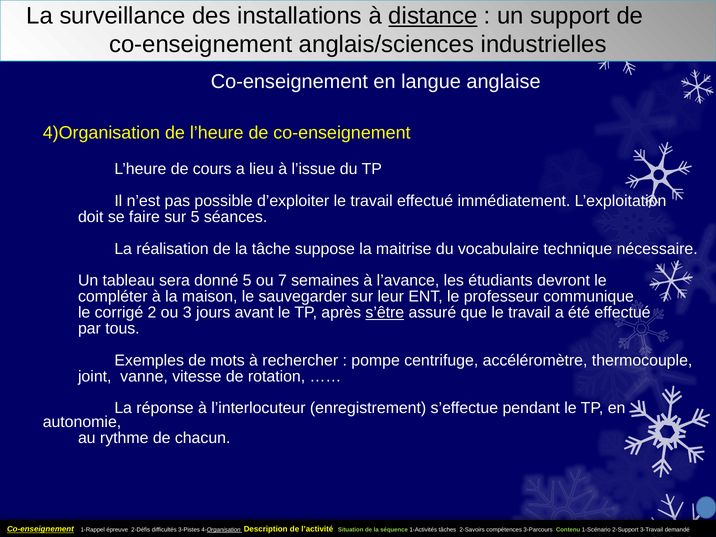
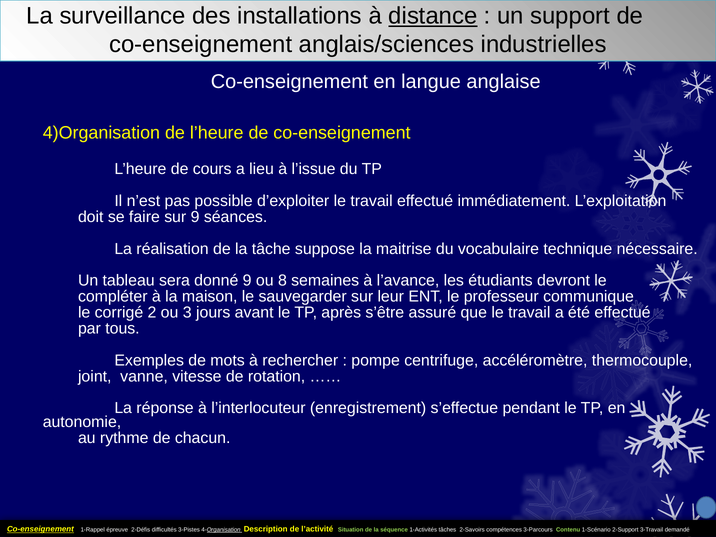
sur 5: 5 -> 9 (195, 217)
donné 5: 5 -> 9 (247, 281)
7: 7 -> 8 (282, 281)
s’être underline: present -> none (385, 313)
